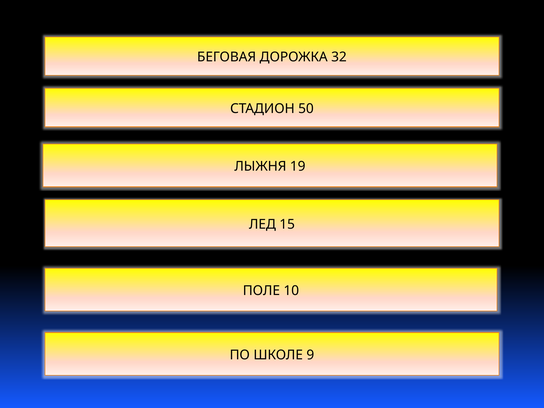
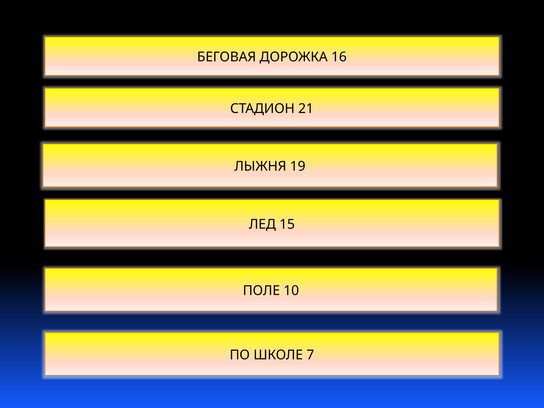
32: 32 -> 16 (339, 57)
50: 50 -> 21 (306, 109)
9: 9 -> 7 (310, 355)
